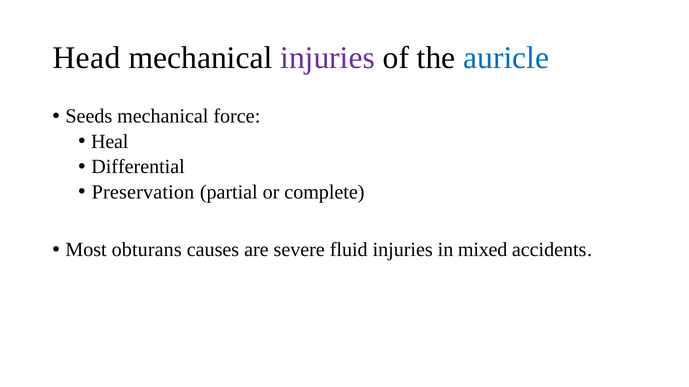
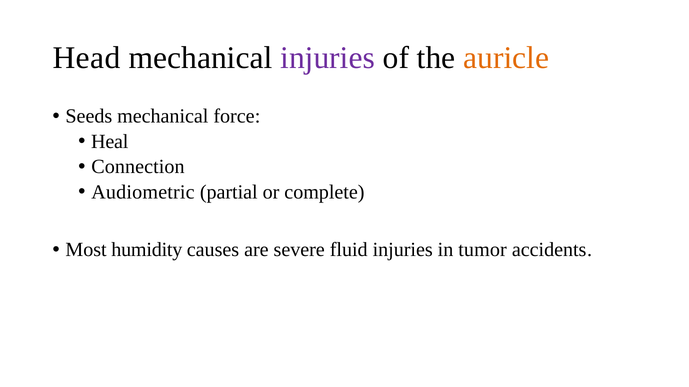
auricle colour: blue -> orange (506, 58)
Differential: Differential -> Connection (138, 167)
Preservation: Preservation -> Audiometric (143, 192)
obturans: obturans -> humidity (147, 250)
mixed: mixed -> tumor (483, 250)
